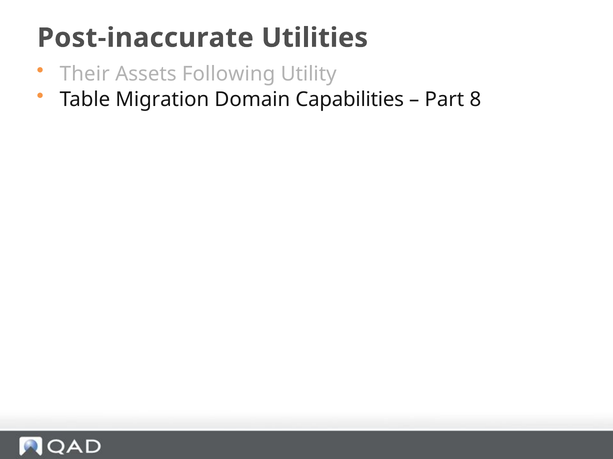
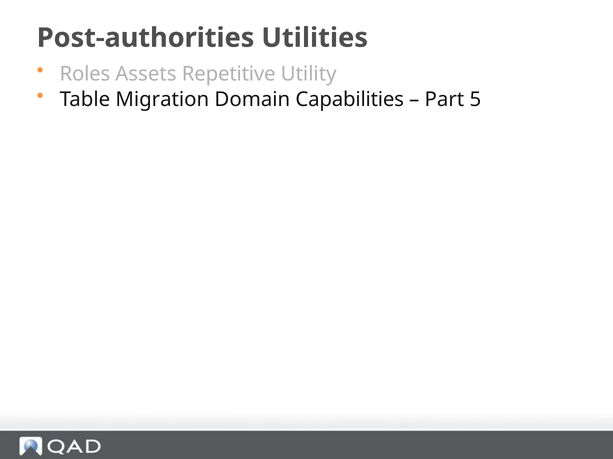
Post-inaccurate: Post-inaccurate -> Post-authorities (146, 38)
Their: Their -> Roles (85, 74)
Following: Following -> Repetitive (229, 74)
8: 8 -> 5 (475, 100)
